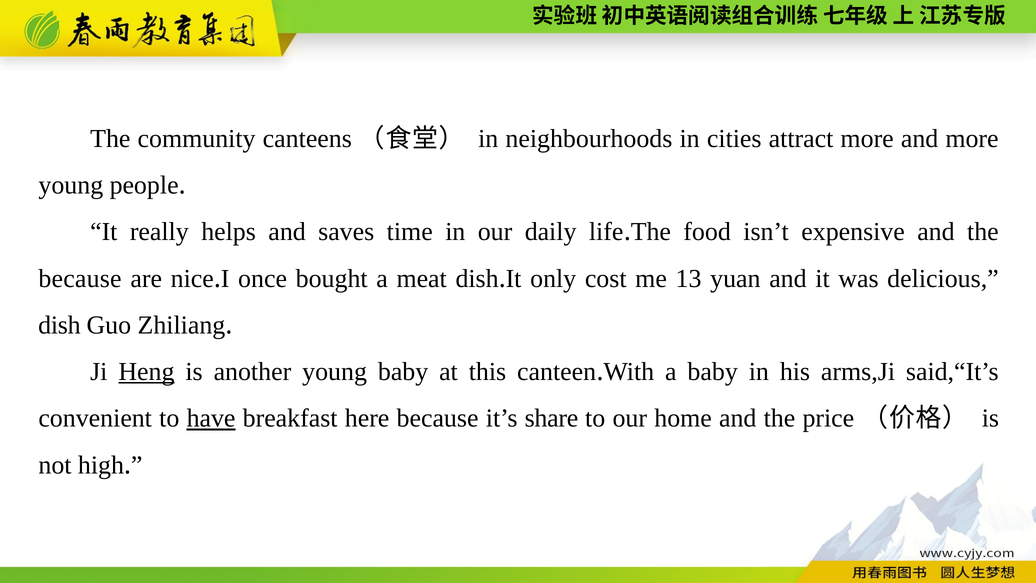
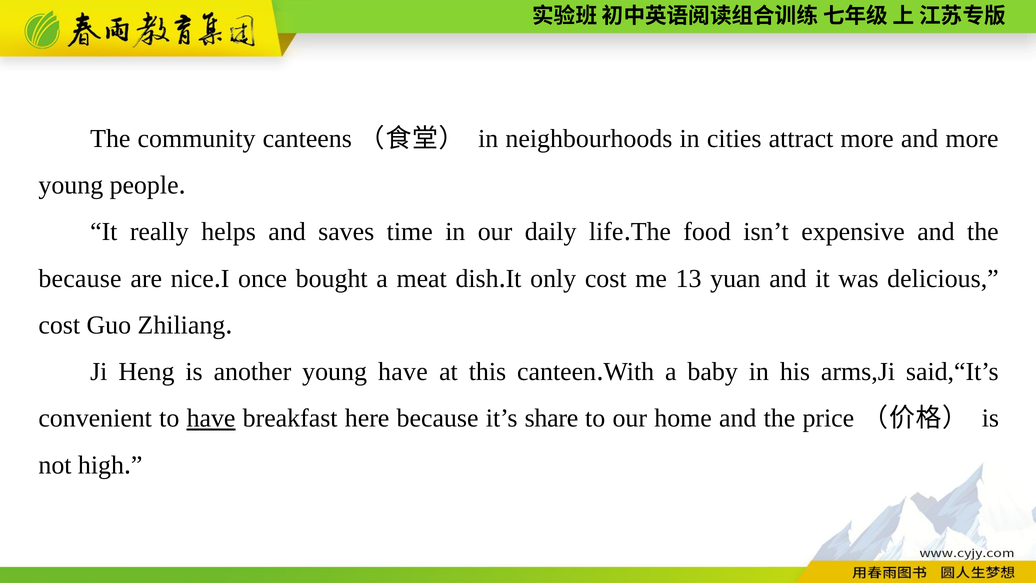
dish: dish -> cost (59, 325)
Heng underline: present -> none (146, 372)
young baby: baby -> have (403, 372)
